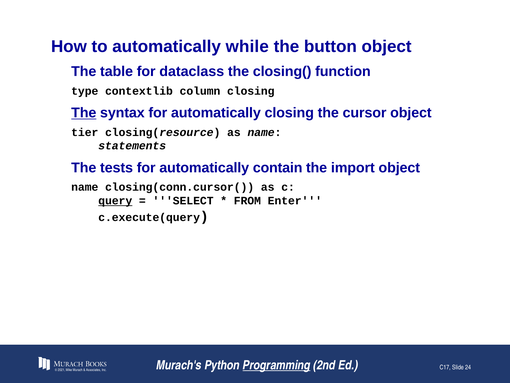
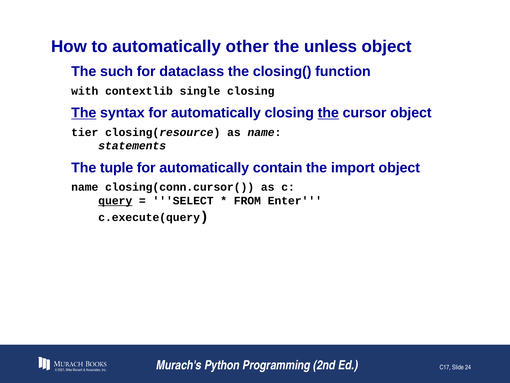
while: while -> other (247, 46)
button: button -> unless (330, 46)
table: table -> such (117, 72)
type: type -> with (85, 91)
column: column -> single (200, 91)
the underline: none -> present (328, 113)
tests: tests -> tuple (117, 168)
Programming underline: present -> none (276, 365)
